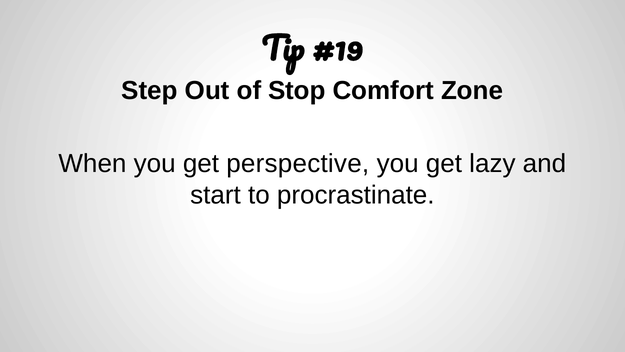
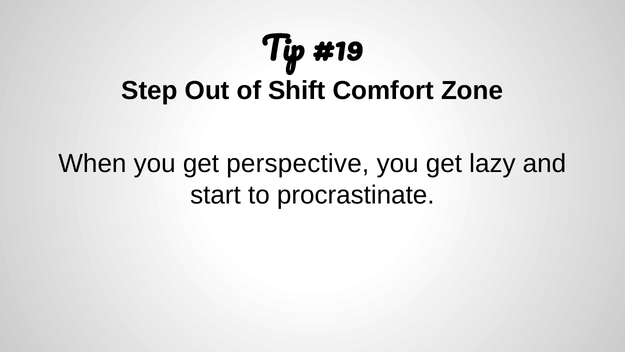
Stop: Stop -> Shift (297, 91)
